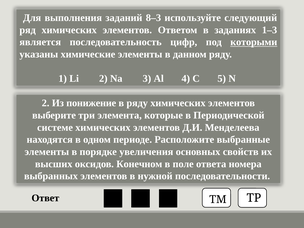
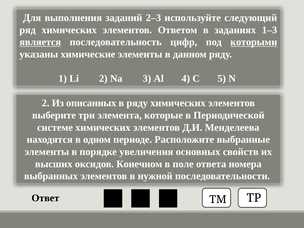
8–3: 8–3 -> 2–3 (153, 18)
является underline: none -> present (40, 42)
понижение: понижение -> описанных (91, 103)
